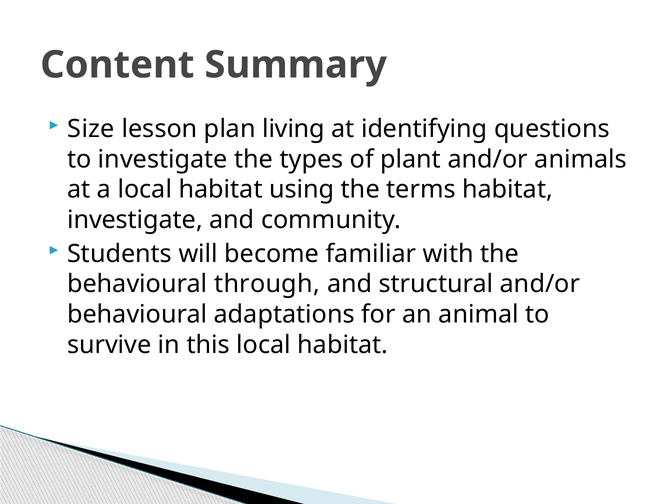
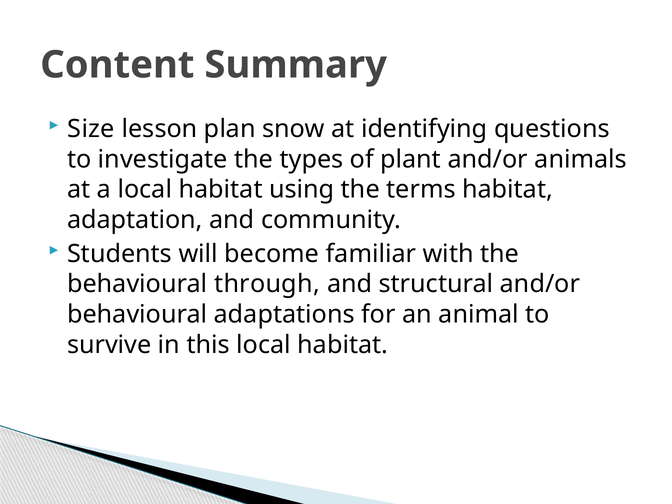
living: living -> snow (293, 129)
investigate: investigate -> adaptation (135, 220)
